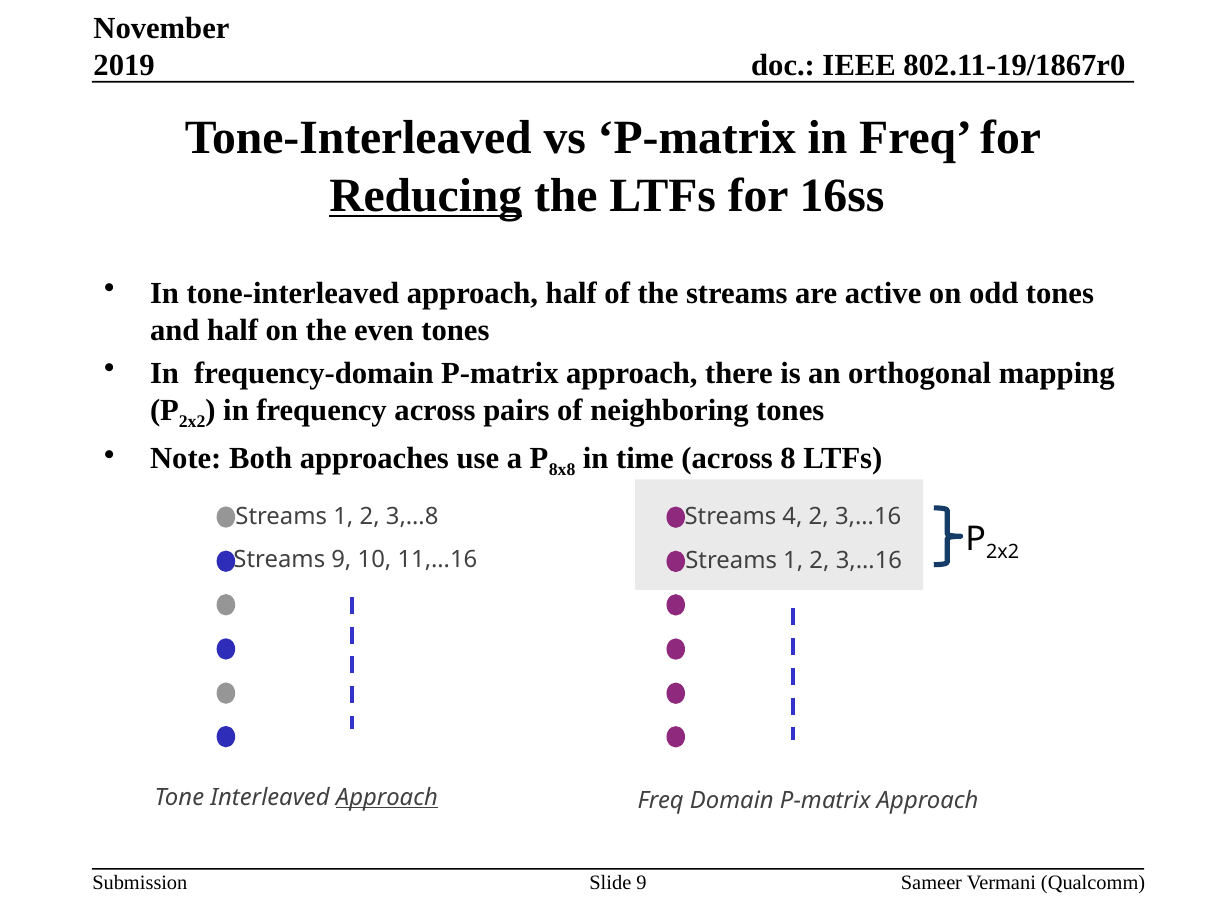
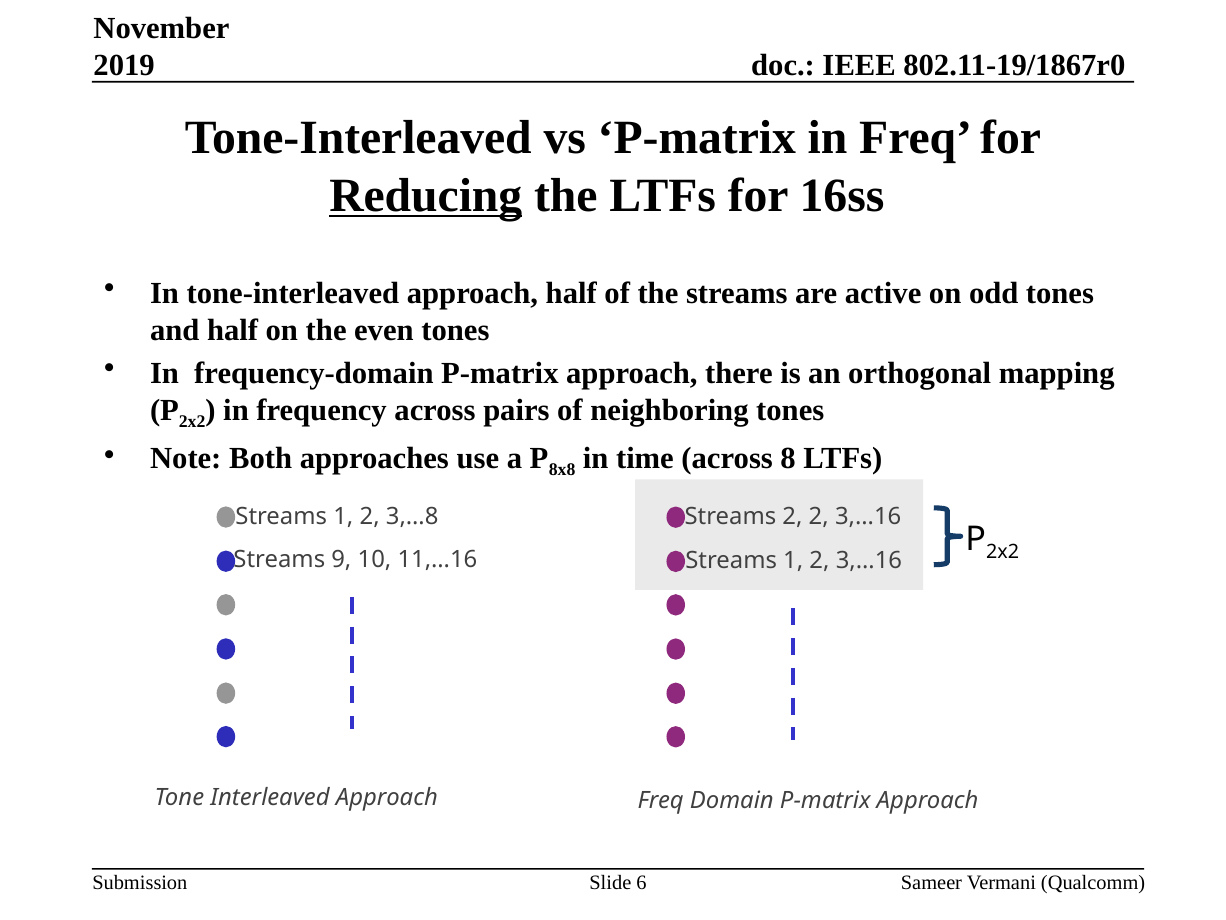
Streams 4: 4 -> 2 (792, 516)
Approach underline: present -> none (387, 797)
Slide 9: 9 -> 6 (642, 882)
